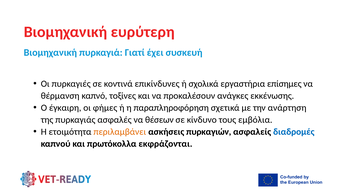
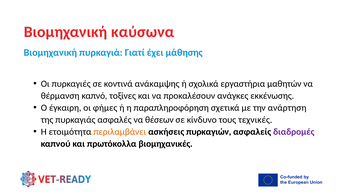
ευρύτερη: ευρύτερη -> καύσωνα (143, 32)
συσκευή: συσκευή -> μάθησης (184, 53)
επικίνδυνες: επικίνδυνες -> ανάκαμψης (157, 84)
επίσημες: επίσημες -> μαθητών (284, 84)
εμβόλια: εμβόλια -> τεχνικές (255, 120)
διαδρομές colour: blue -> purple (294, 132)
εκφράζονται: εκφράζονται -> βιομηχανικές (166, 144)
